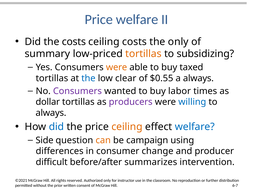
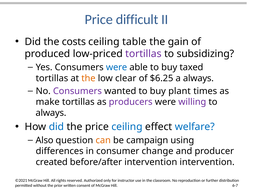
Price welfare: welfare -> difficult (137, 20)
ceiling costs: costs -> table (134, 42)
the only: only -> gain (178, 42)
summary: summary -> produced (47, 54)
tortillas colour: orange -> purple (143, 54)
were colour: orange -> blue (117, 68)
the colour: blue -> orange (88, 79)
$0.55: $0.55 -> $6.25 (162, 79)
labor: labor -> plant (180, 91)
dollar: dollar -> make (48, 102)
willing colour: blue -> purple (192, 102)
ceiling colour: orange -> blue (127, 127)
Side: Side -> Also (45, 141)
difficult: difficult -> created (52, 163)
before/after summarizes: summarizes -> intervention (151, 163)
